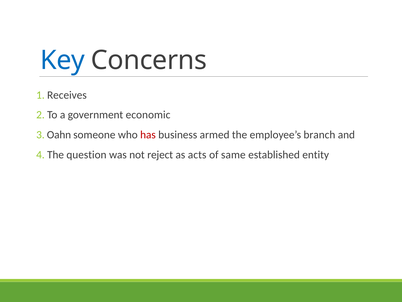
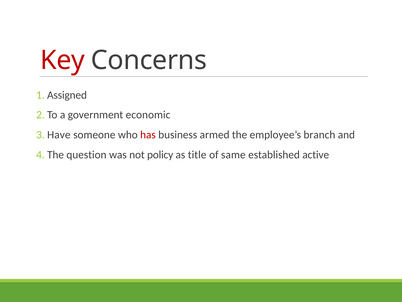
Key colour: blue -> red (62, 60)
Receives: Receives -> Assigned (67, 95)
Oahn: Oahn -> Have (59, 135)
reject: reject -> policy (160, 155)
acts: acts -> title (197, 155)
entity: entity -> active (316, 155)
